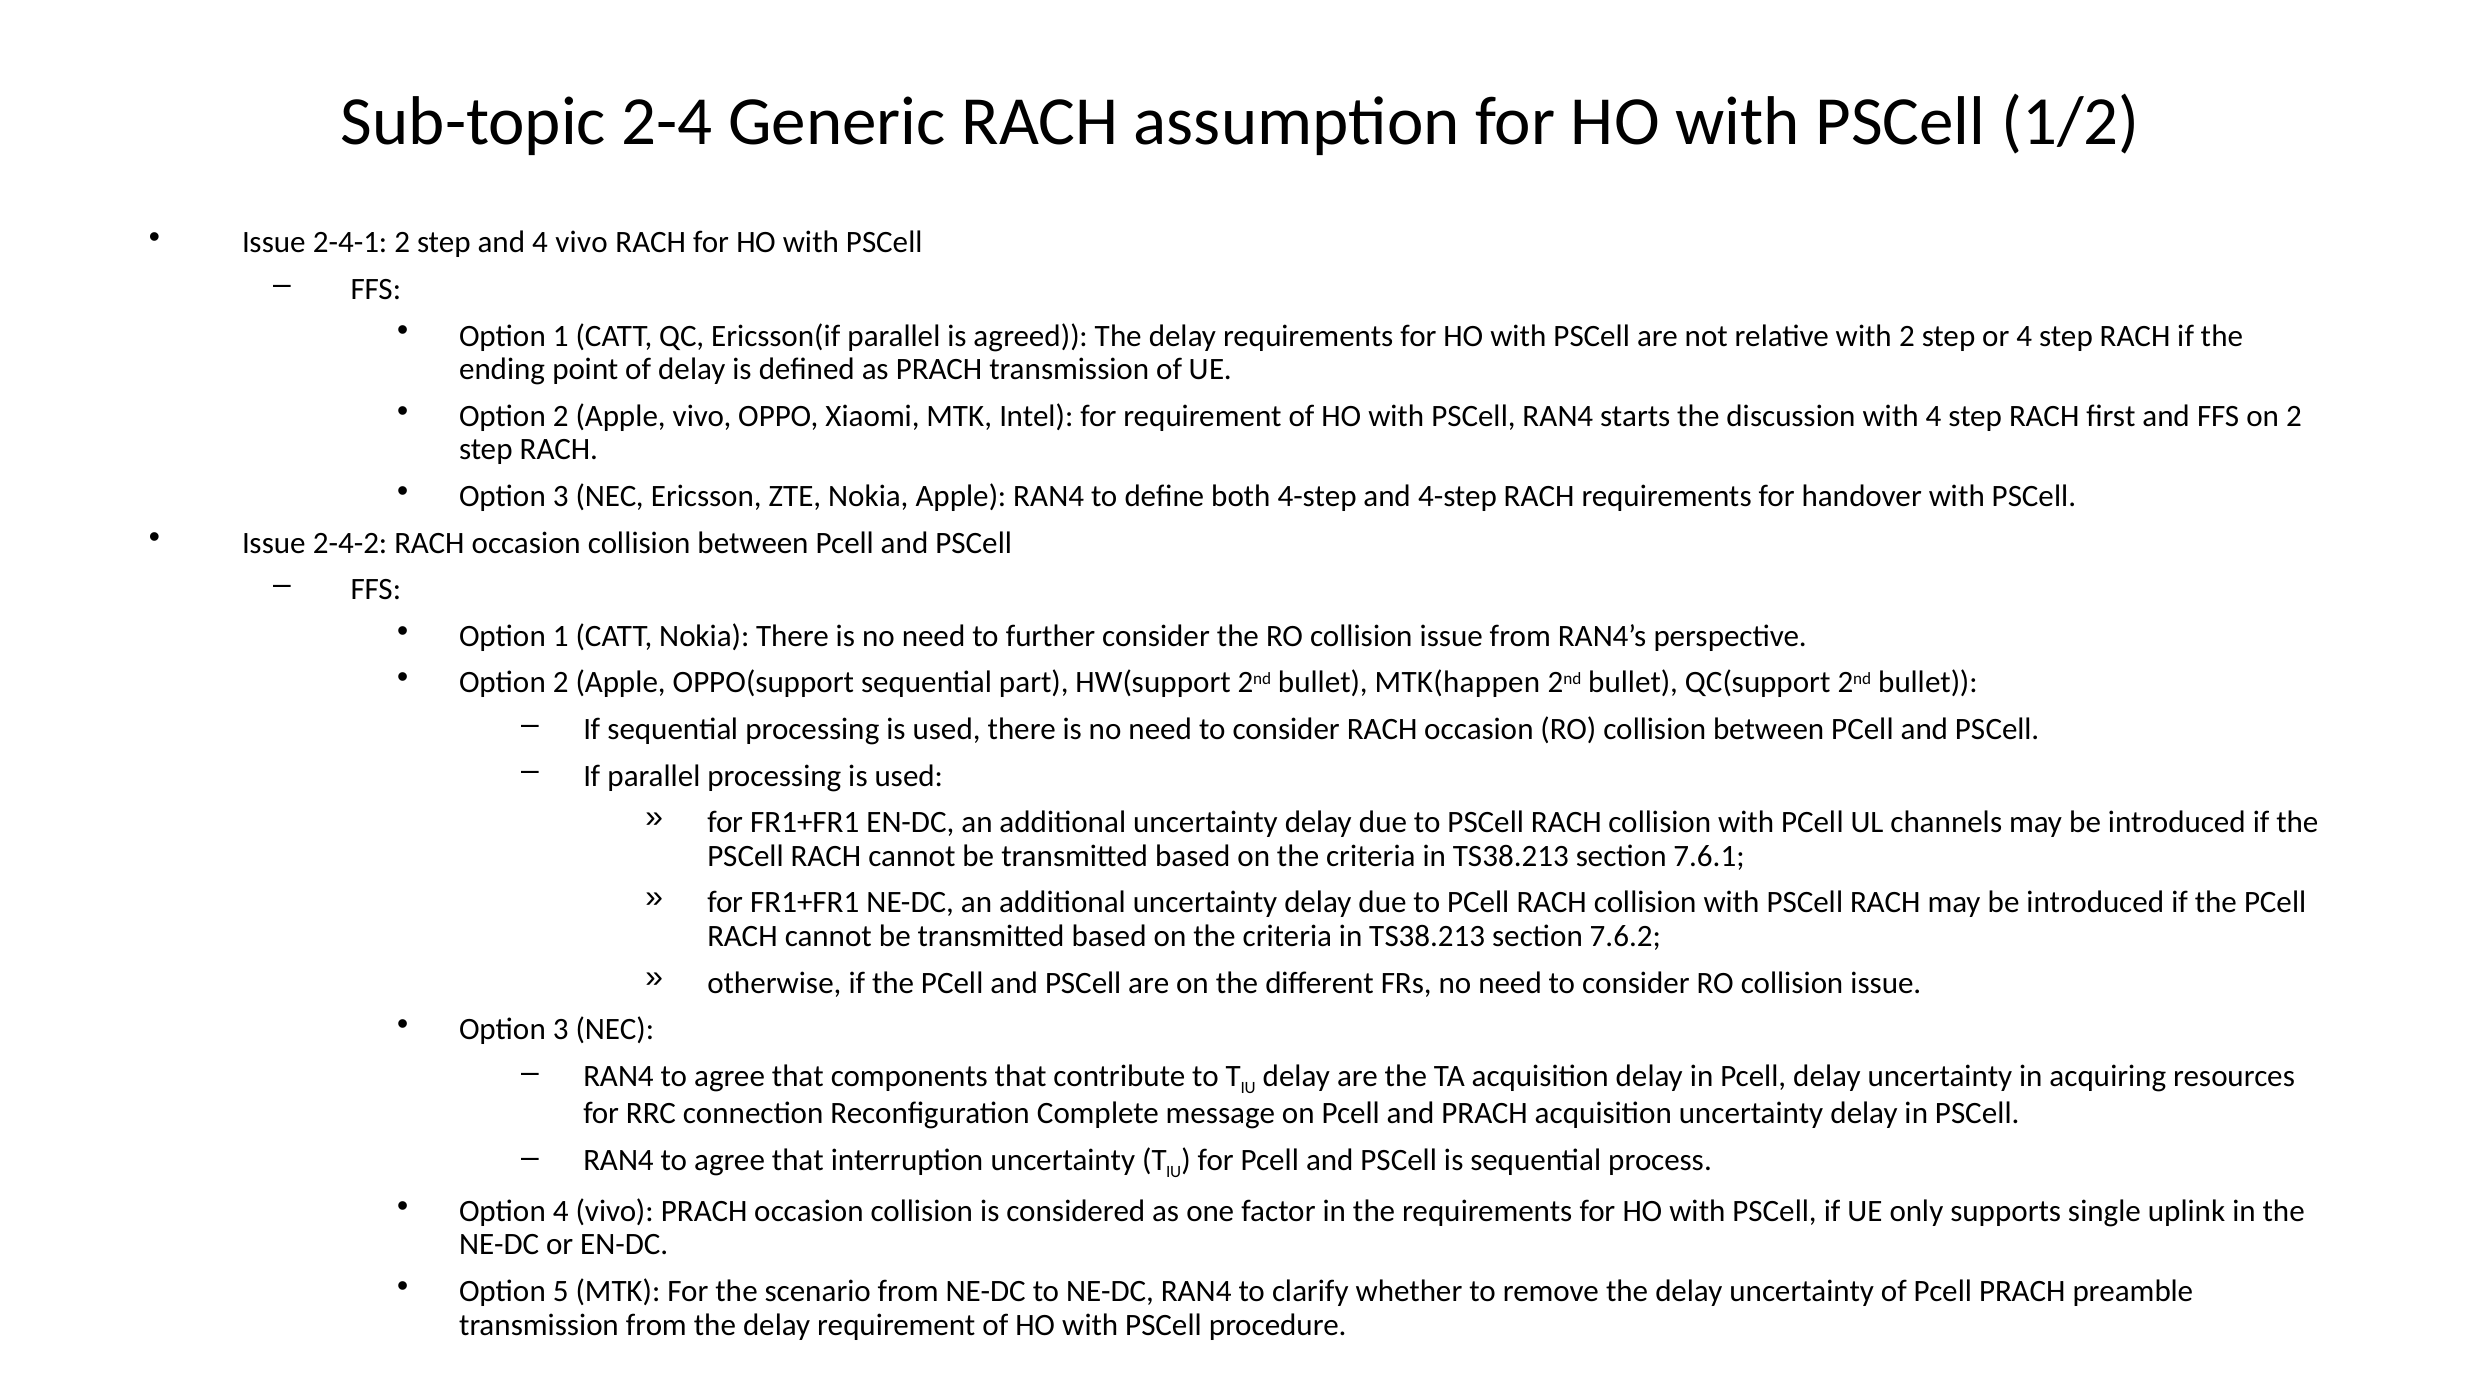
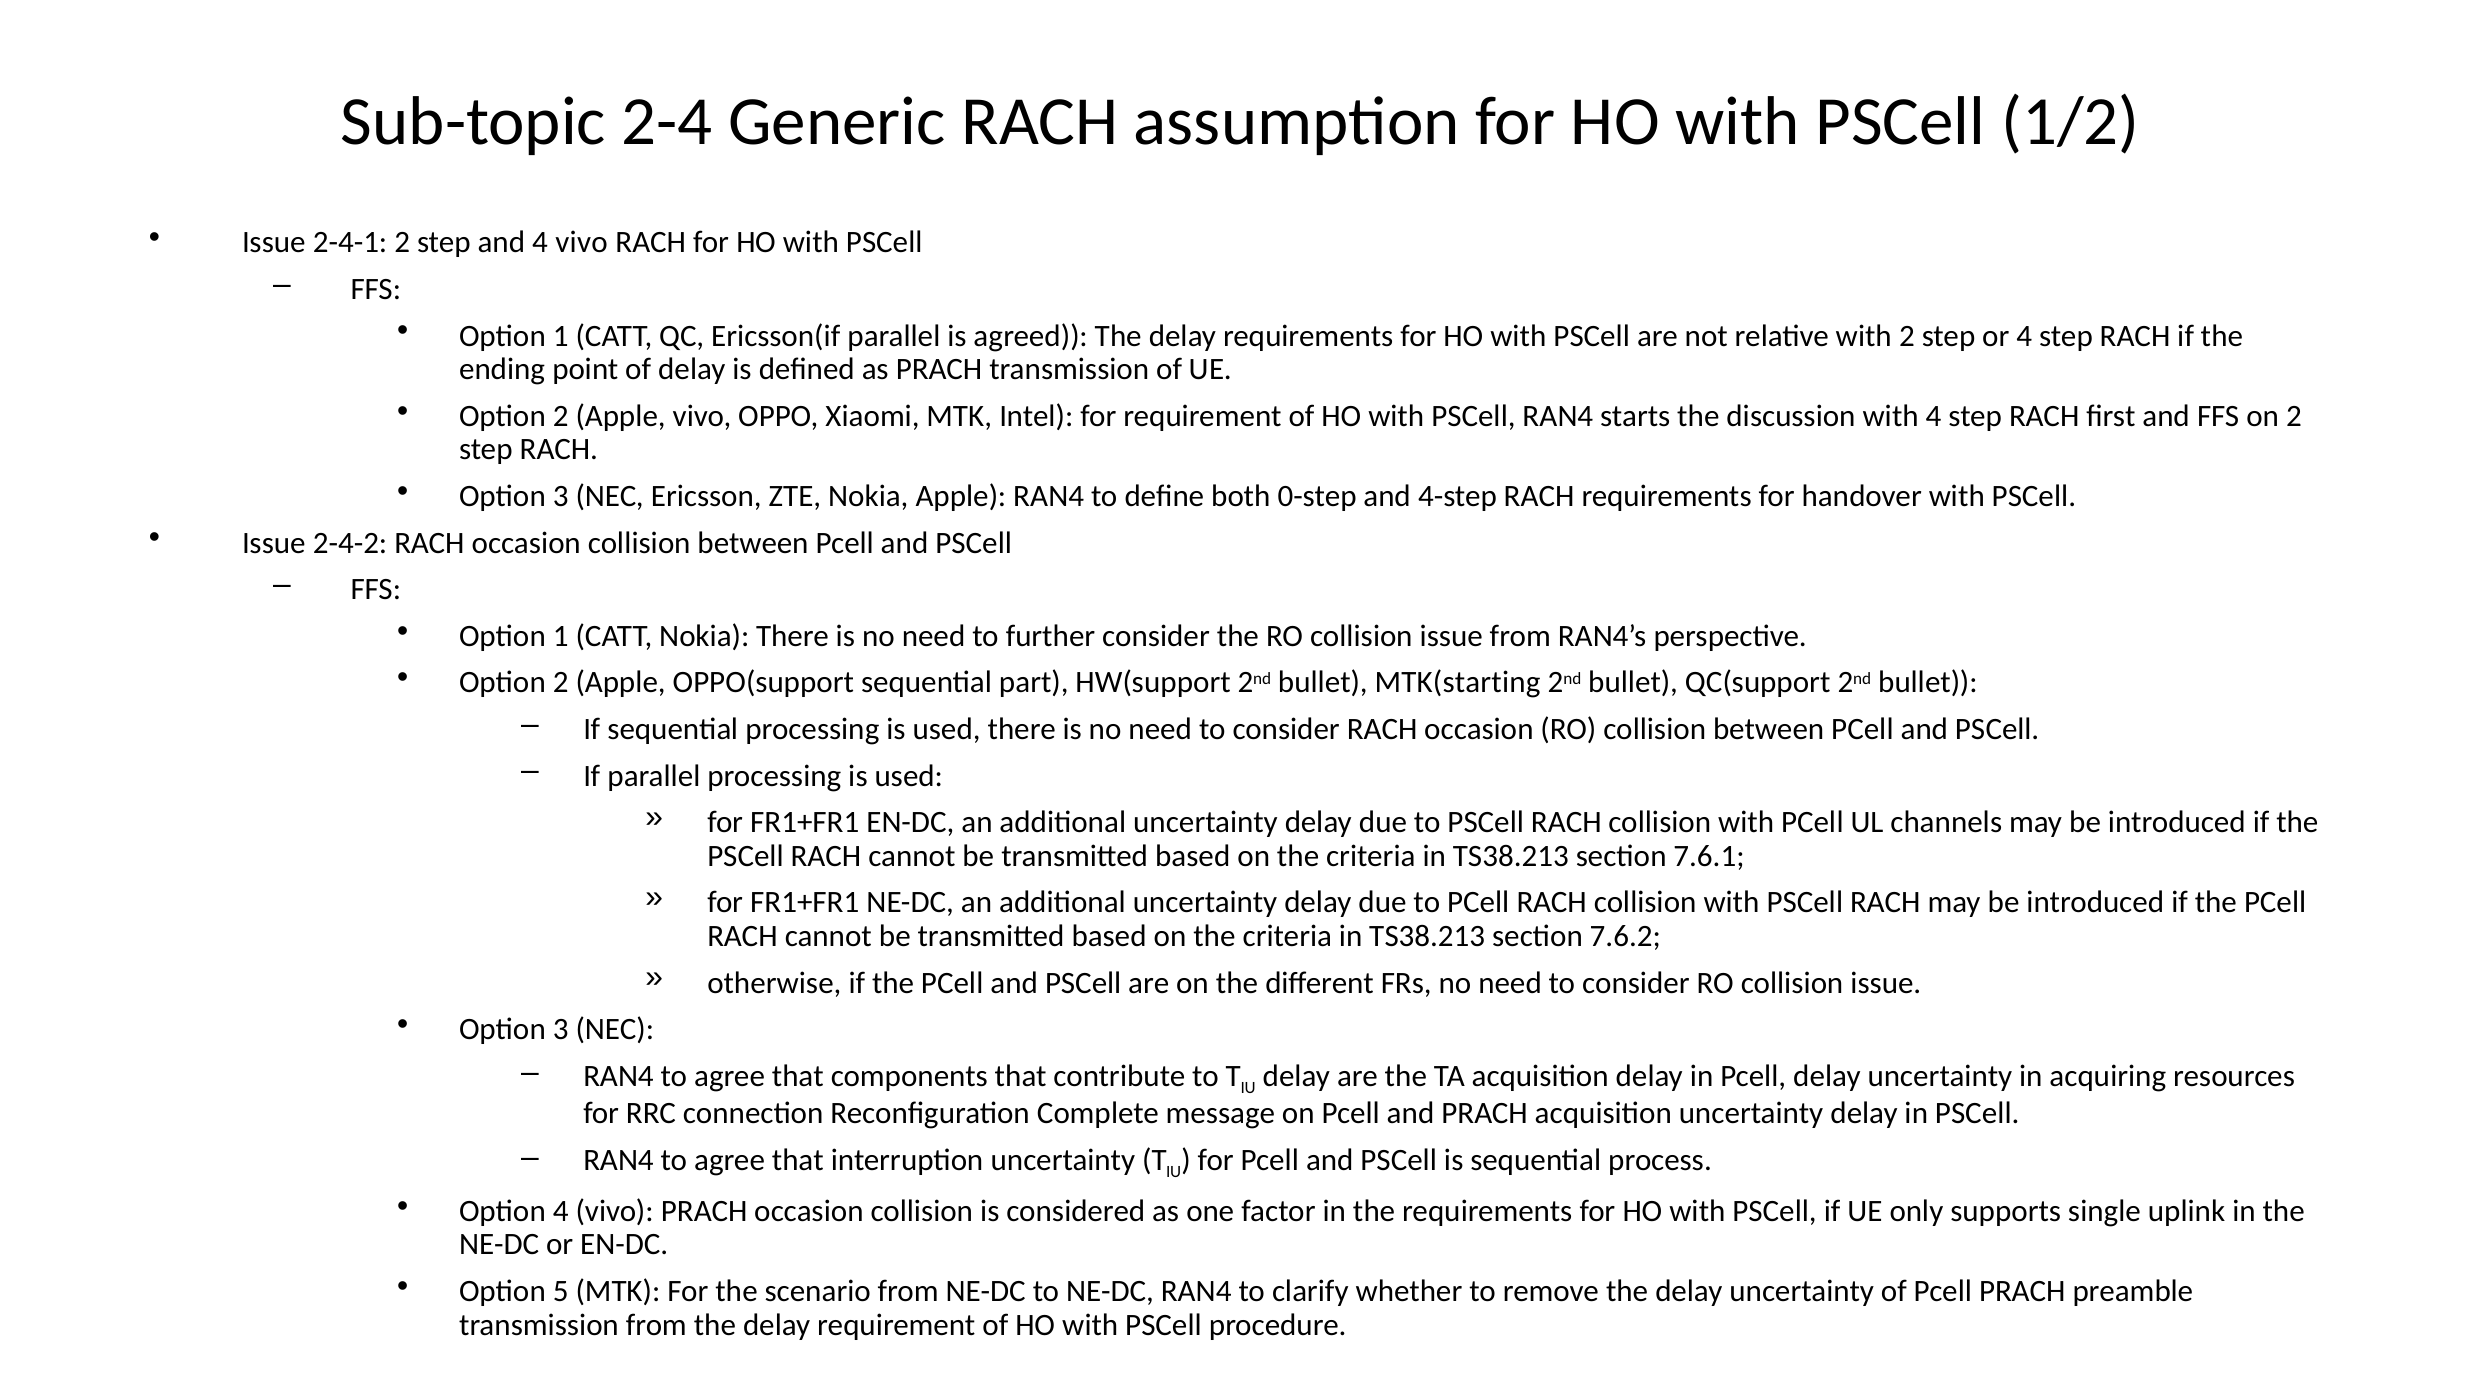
both 4-step: 4-step -> 0-step (1317, 496)
MTK(happen: MTK(happen -> MTK(starting (1458, 683)
